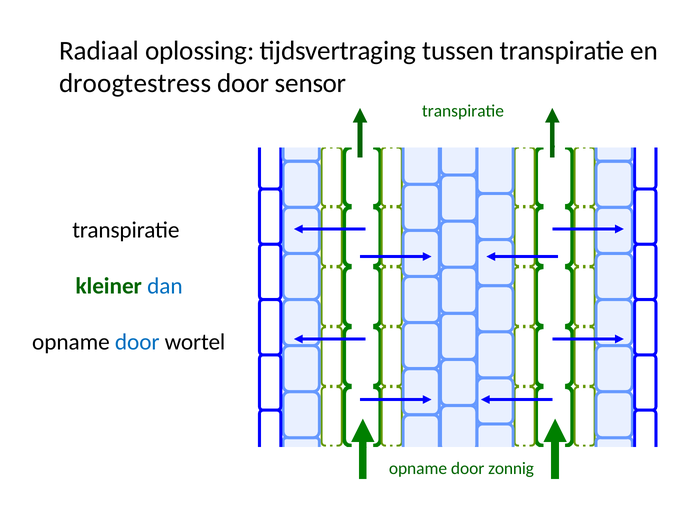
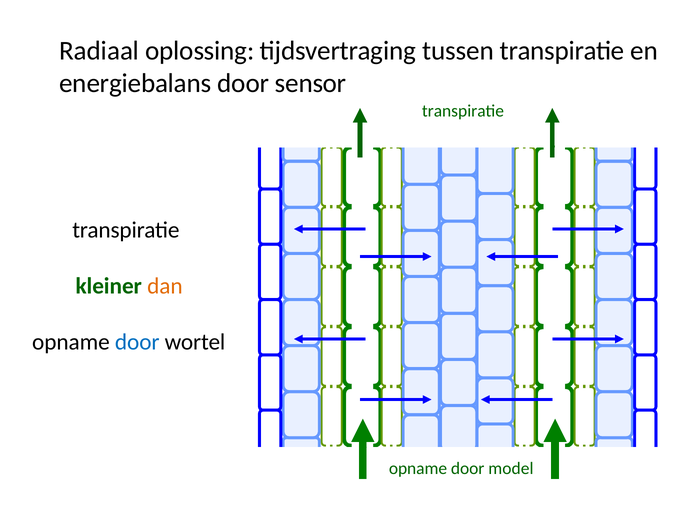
droogtestress: droogtestress -> energiebalans (135, 83)
dan colour: blue -> orange (165, 286)
zonnig: zonnig -> model (511, 468)
